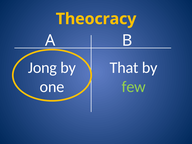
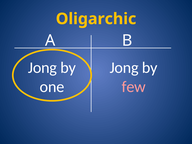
Theocracy: Theocracy -> Oligarchic (96, 19)
That: That -> Jong (124, 68)
few colour: light green -> pink (134, 87)
